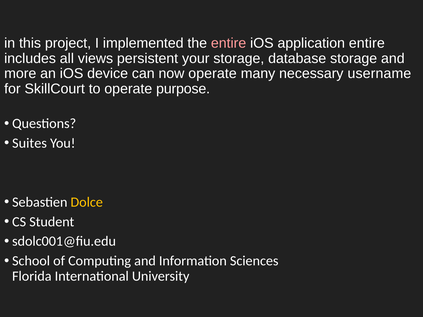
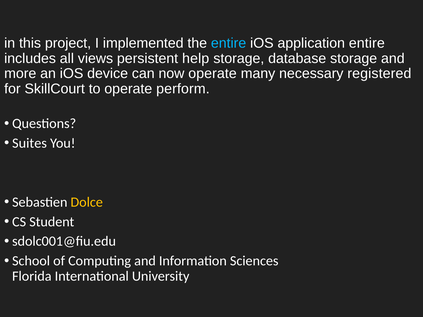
entire colour: pink -> light blue (229, 43)
your: your -> help (196, 58)
username: username -> registered (379, 74)
purpose: purpose -> perform (183, 89)
